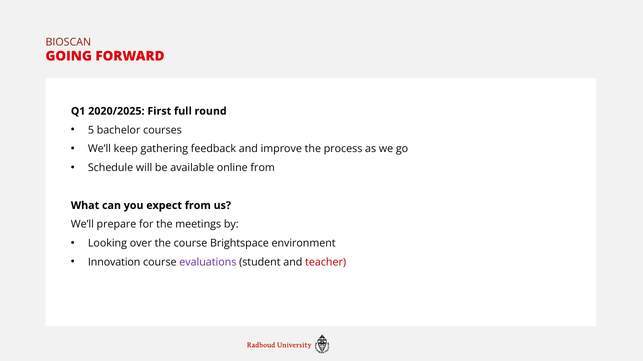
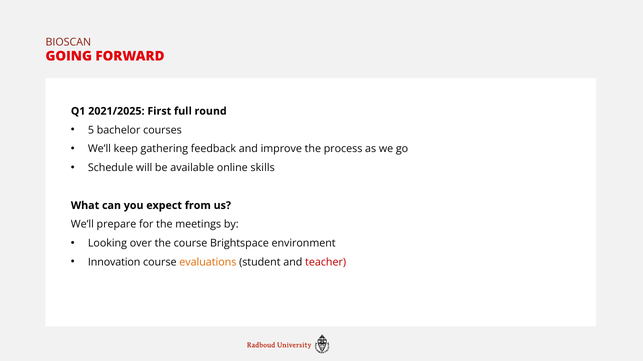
2020/2025: 2020/2025 -> 2021/2025 (116, 111)
online from: from -> skills (263, 168)
evaluations colour: purple -> orange (208, 262)
